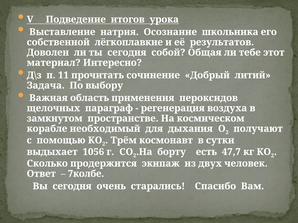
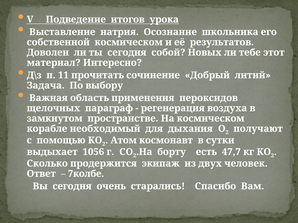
собственной лёгкоплавкие: лёгкоплавкие -> космическом (129, 42)
Общая: Общая -> Новых (205, 53)
Трём: Трём -> Атом (124, 141)
